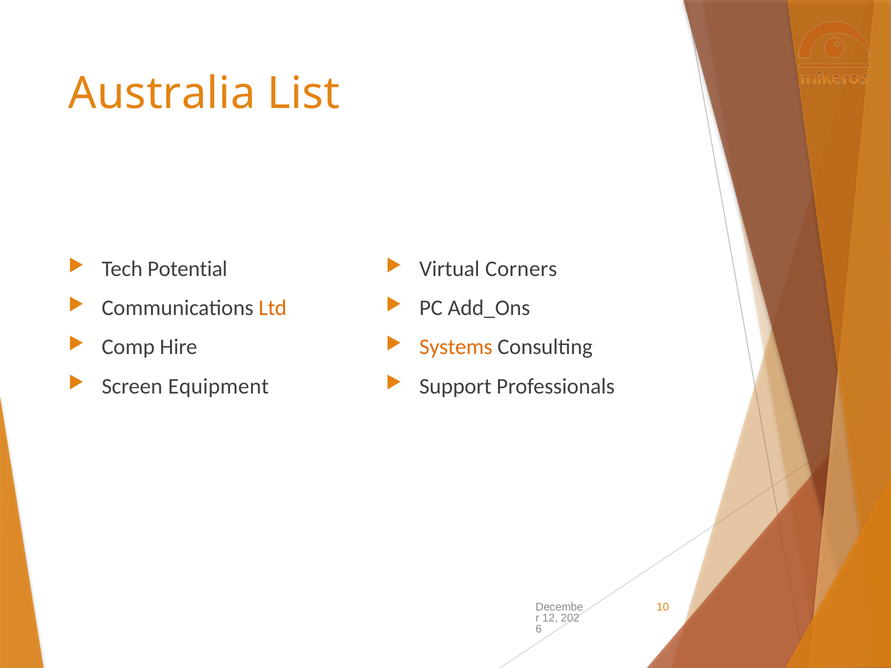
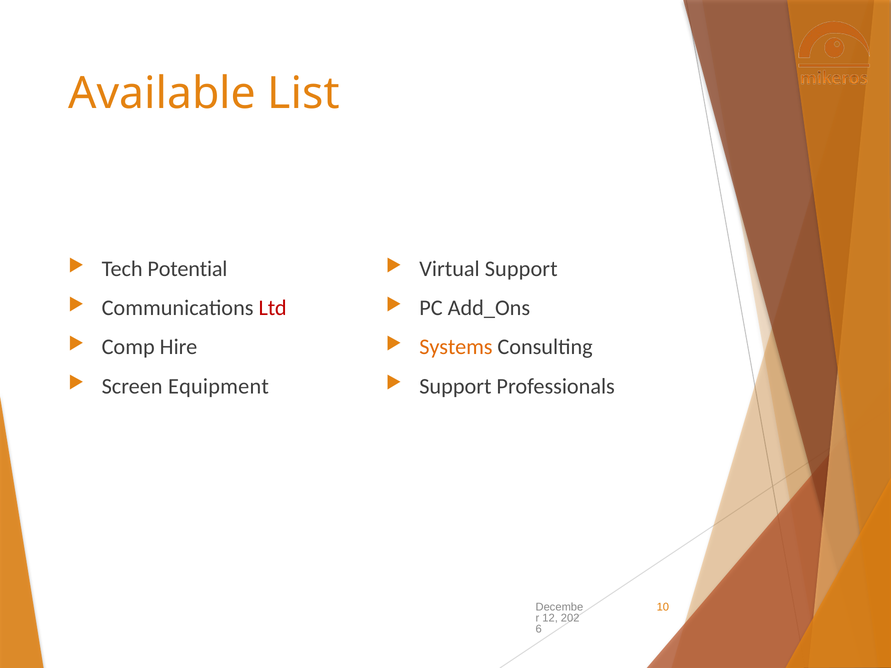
Australia: Australia -> Available (162, 94)
Virtual Corners: Corners -> Support (521, 269)
Ltd colour: orange -> red (273, 308)
